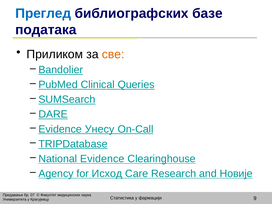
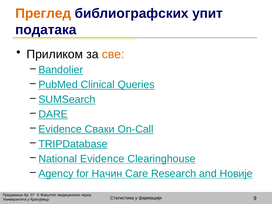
Преглед colour: blue -> orange (43, 13)
базе: базе -> упит (207, 13)
Унесу: Унесу -> Сваки (100, 129)
Исход: Исход -> Начин (107, 174)
